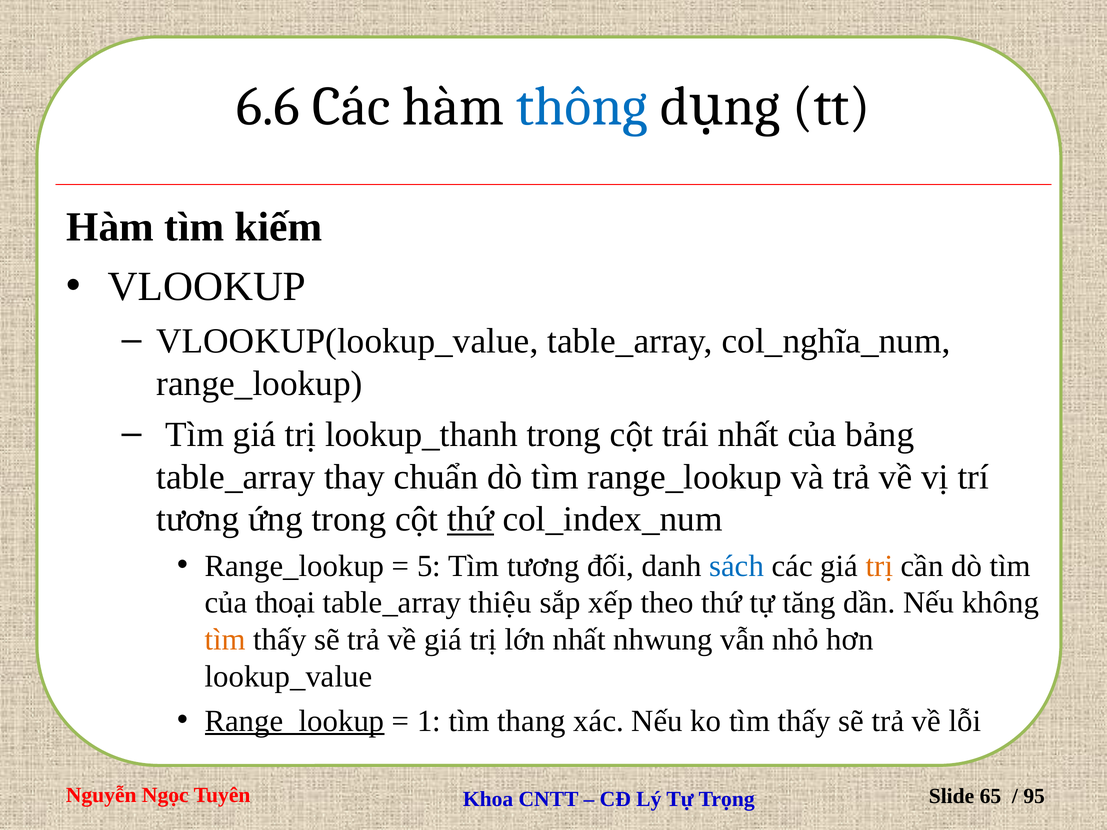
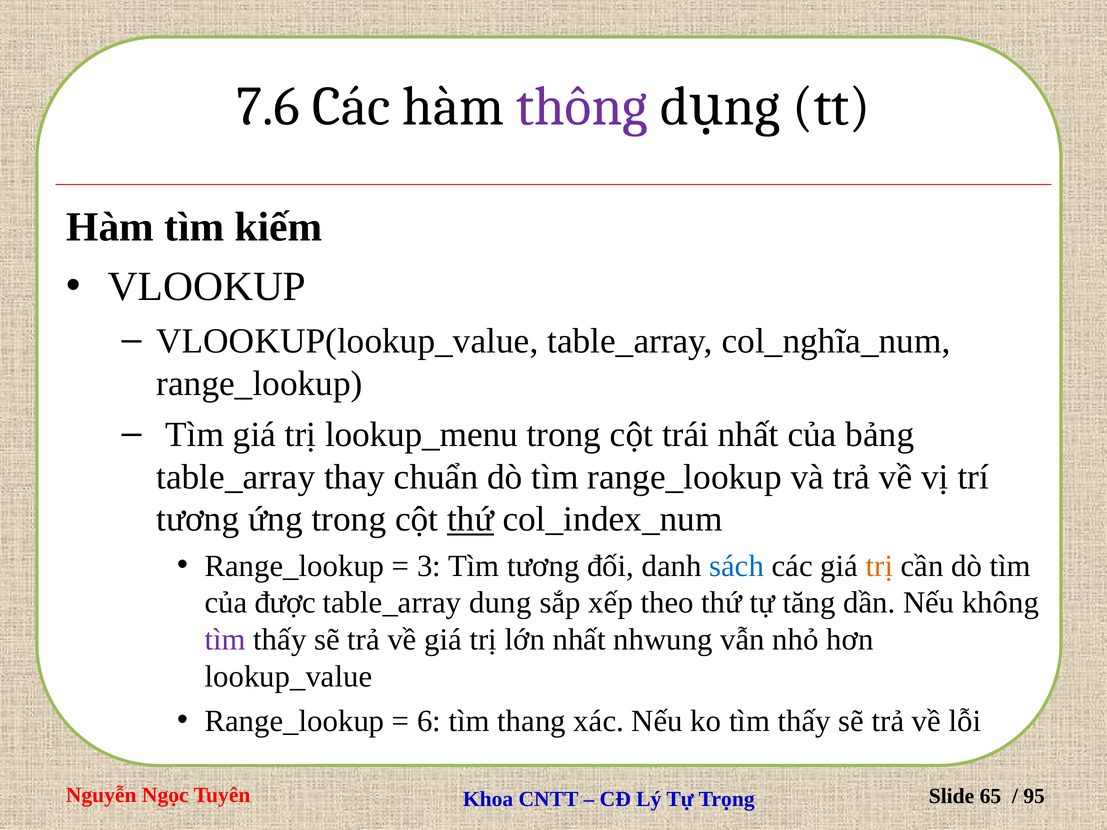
6.6: 6.6 -> 7.6 (268, 106)
thông colour: blue -> purple (582, 106)
lookup_thanh: lookup_thanh -> lookup_menu (422, 435)
5: 5 -> 3 (429, 566)
thoại: thoại -> được (285, 603)
thiệu: thiệu -> dung (500, 603)
tìm colour: orange -> purple (225, 640)
Range_lookup underline: present -> none (295, 721)
1: 1 -> 6 (429, 721)
